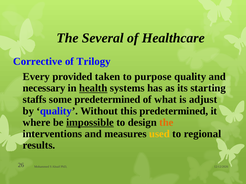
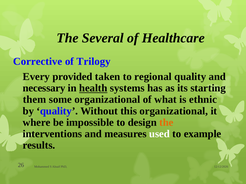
purpose: purpose -> regional (153, 77)
staffs: staffs -> them (34, 100)
some predetermined: predetermined -> organizational (107, 100)
adjust: adjust -> ethnic (203, 100)
this predetermined: predetermined -> organizational (174, 111)
impossible underline: present -> none (90, 123)
used colour: yellow -> white (159, 134)
regional: regional -> example (203, 134)
